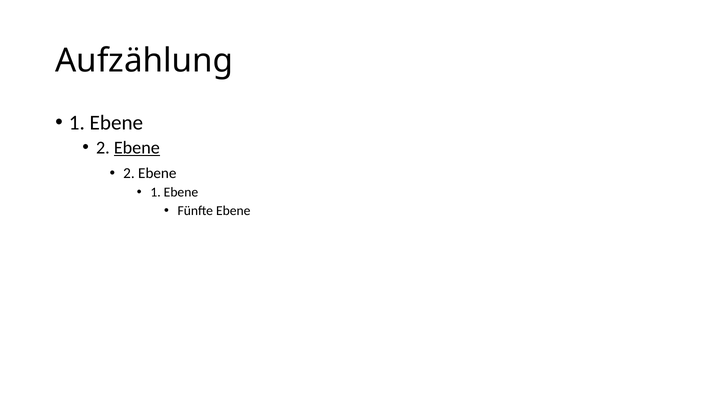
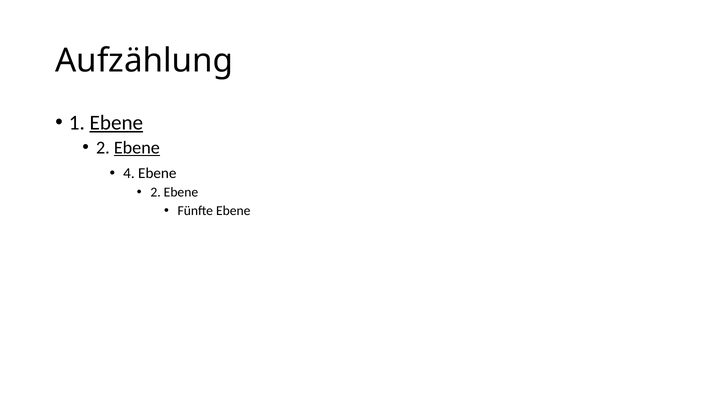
Ebene underline: none -> present (116, 123)
2: 2 -> 4 (129, 173)
1: 1 -> 2 (156, 192)
